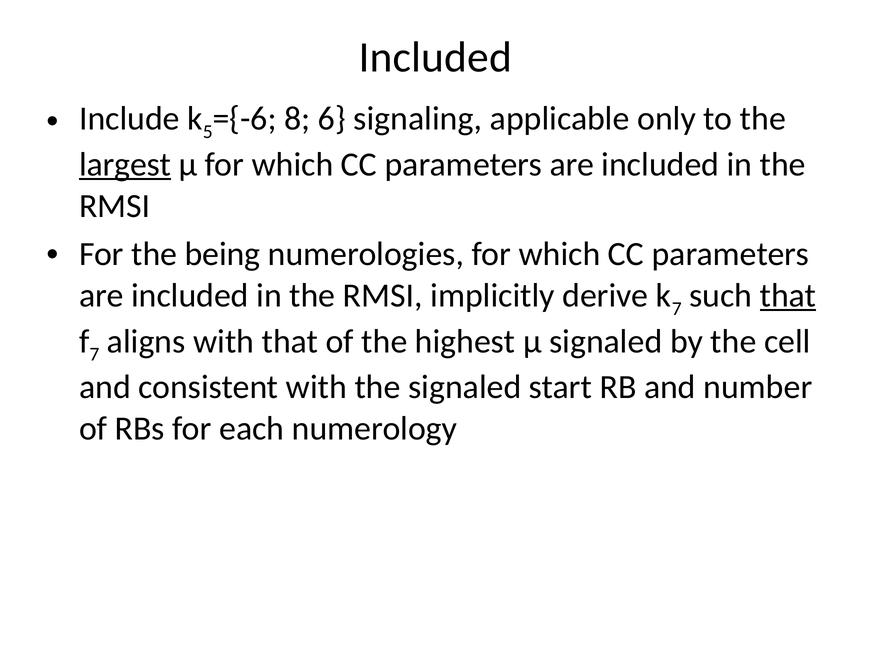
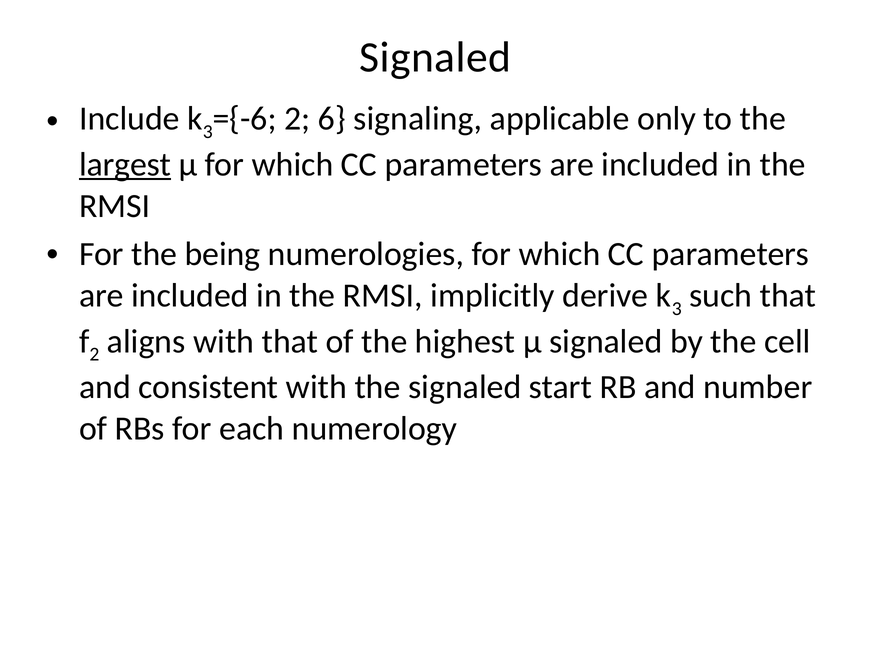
Included: Included -> Signaled (435, 58)
5: 5 -> 3 (208, 132)
8: 8 -> 2 (297, 119)
7: 7 -> 3 (677, 309)
that underline: present -> none (788, 296)
7: 7 -> 2 (94, 355)
